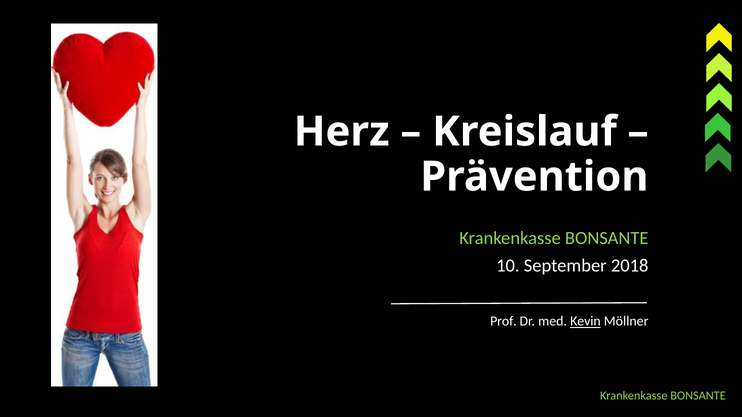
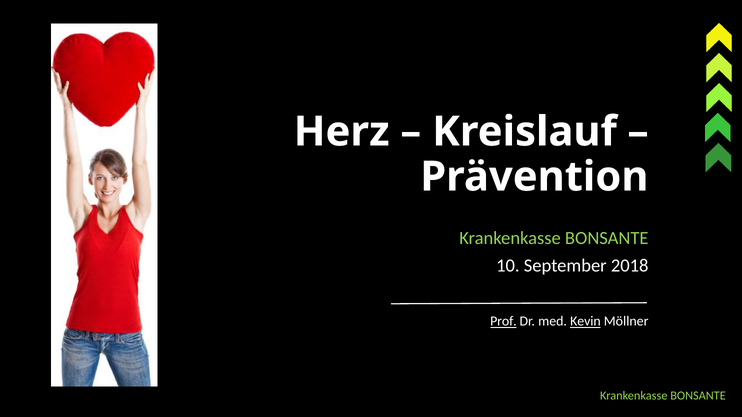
Prof underline: none -> present (503, 322)
